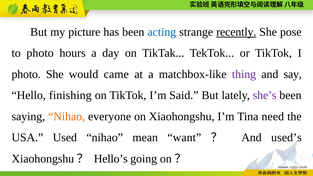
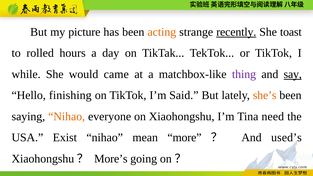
acting colour: blue -> orange (162, 32)
pose: pose -> toast (291, 32)
to photo: photo -> rolled (40, 53)
photo: photo -> while (26, 74)
say underline: none -> present (293, 74)
she’s colour: purple -> orange (265, 95)
Used: Used -> Exist (65, 138)
want: want -> more (184, 138)
Hello’s: Hello’s -> More’s (111, 159)
